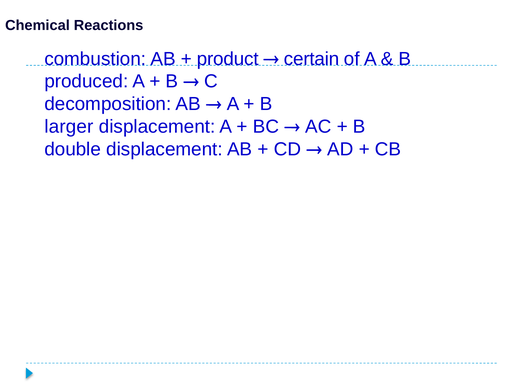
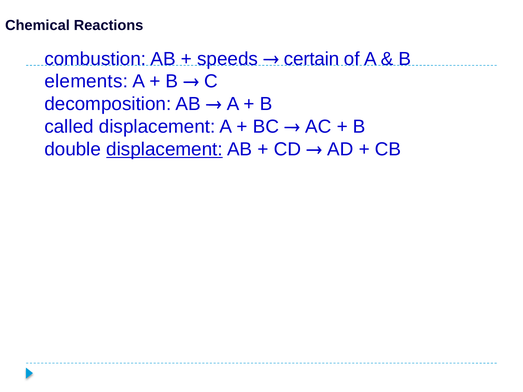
product: product -> speeds (228, 59)
produced: produced -> elements (86, 81)
larger: larger -> called (69, 127)
displacement underline: none -> present (165, 149)
